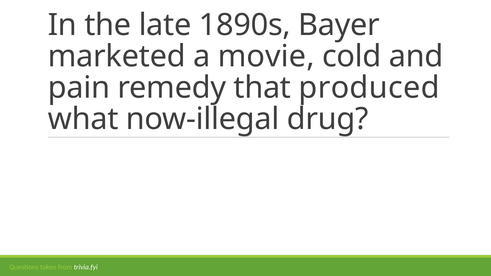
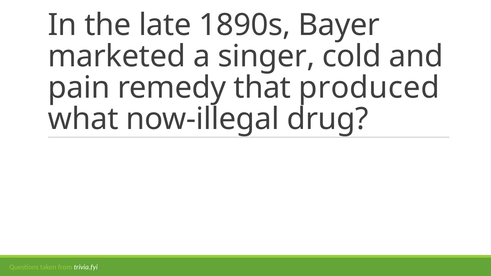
movie: movie -> singer (266, 56)
